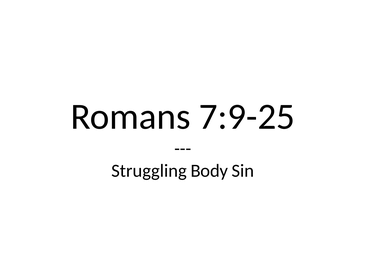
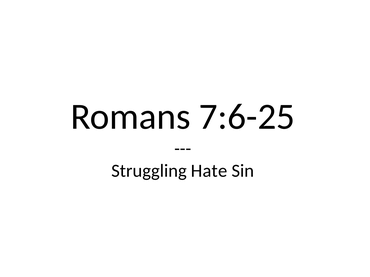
7:9-25: 7:9-25 -> 7:6-25 (247, 117)
Body: Body -> Hate (209, 171)
